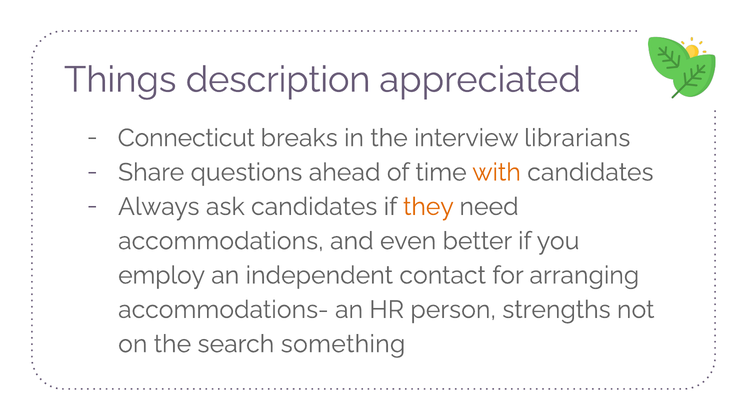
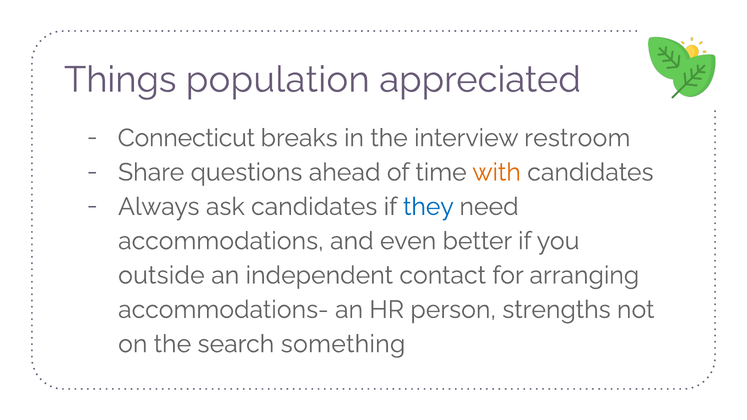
description: description -> population (278, 80)
librarians: librarians -> restroom (577, 138)
they colour: orange -> blue (428, 207)
employ: employ -> outside (161, 275)
